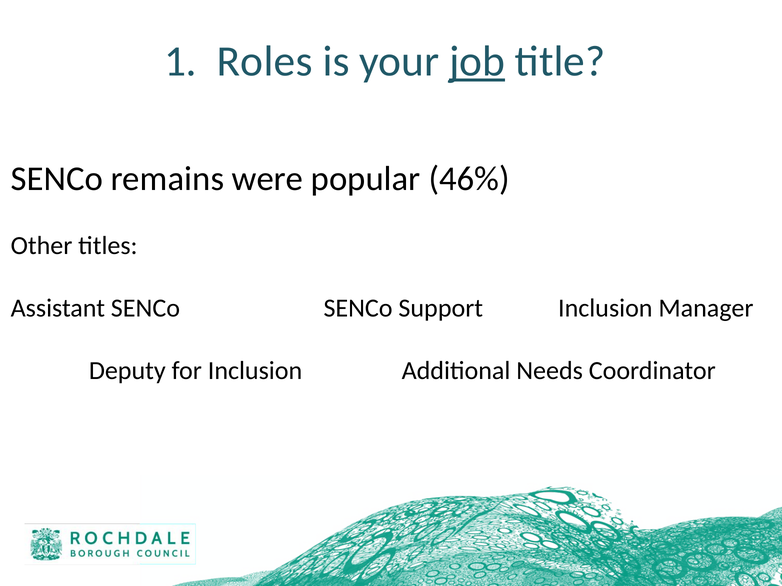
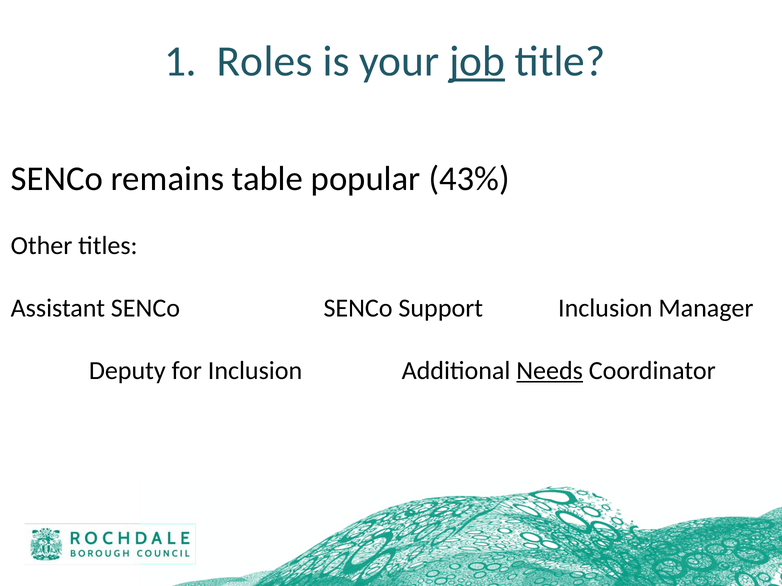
were: were -> table (267, 179)
46%: 46% -> 43% (469, 179)
Needs underline: none -> present (550, 371)
